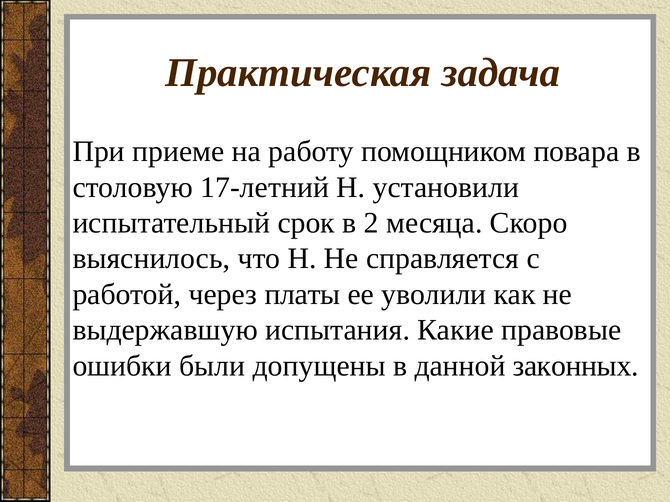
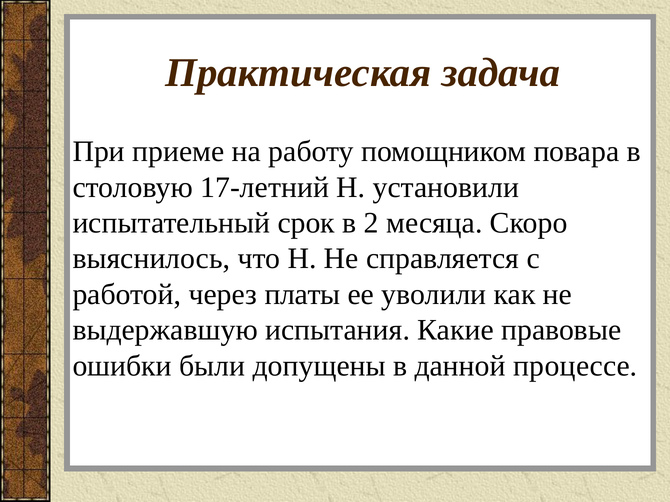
законных: законных -> процессе (575, 366)
